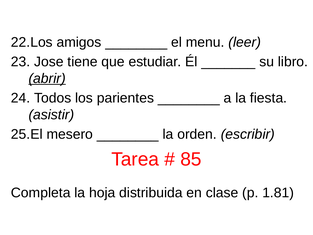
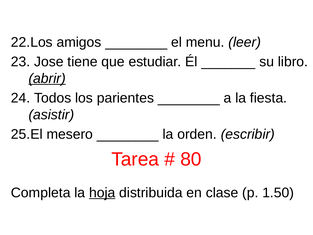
85: 85 -> 80 (191, 159)
hoja underline: none -> present (102, 192)
1.81: 1.81 -> 1.50 (278, 192)
